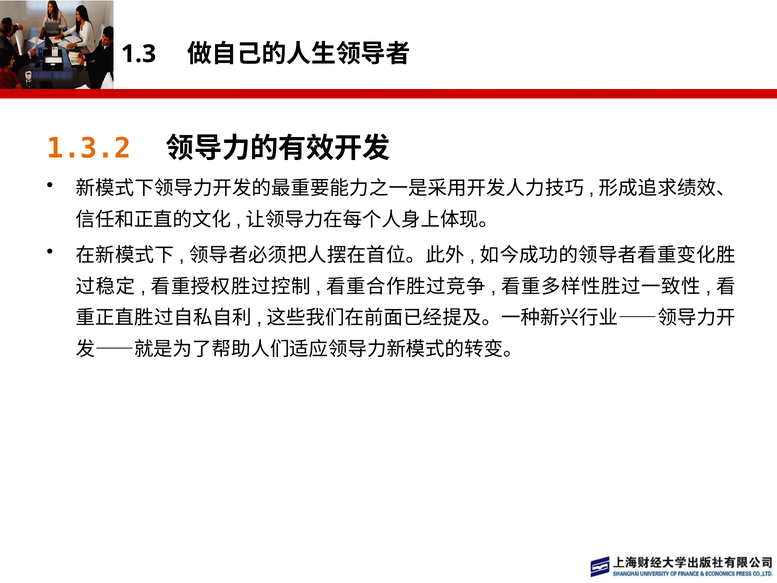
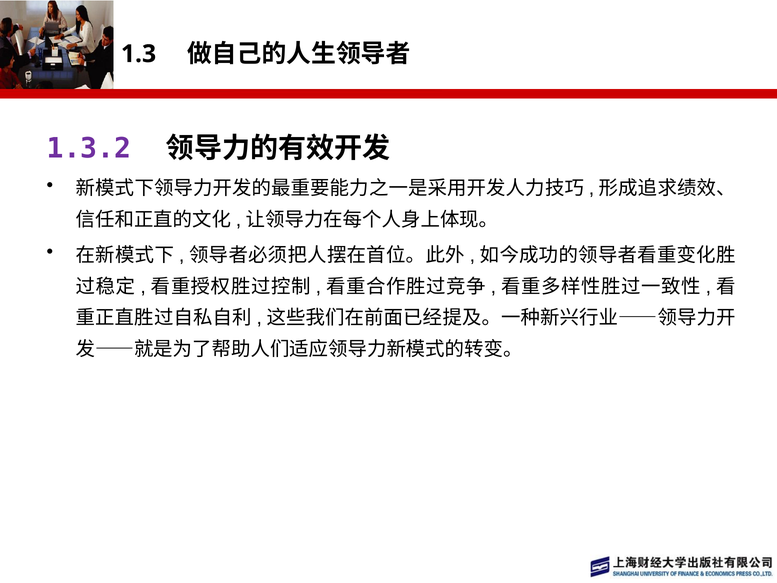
1.3.2 colour: orange -> purple (89, 148)
